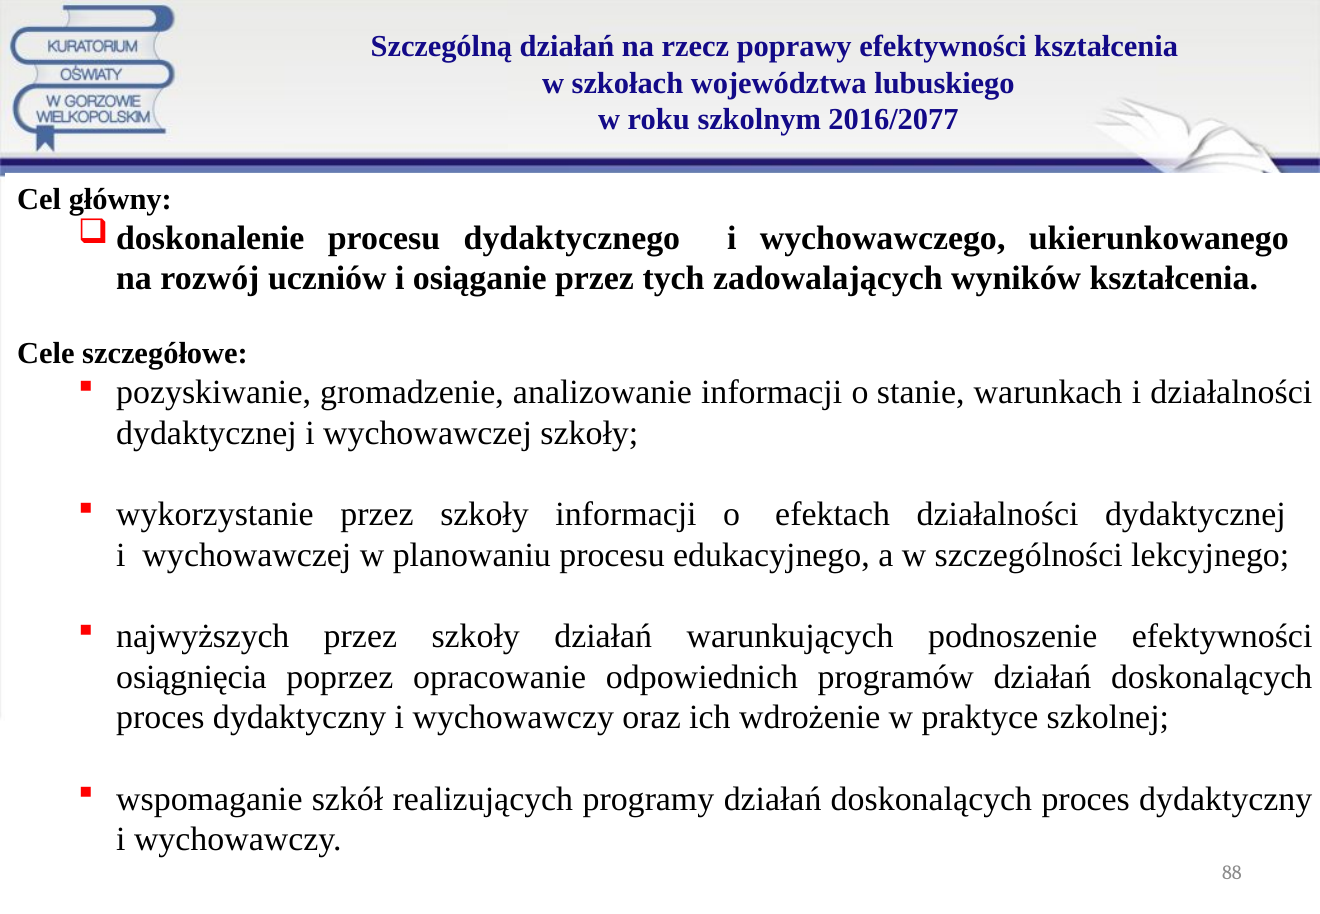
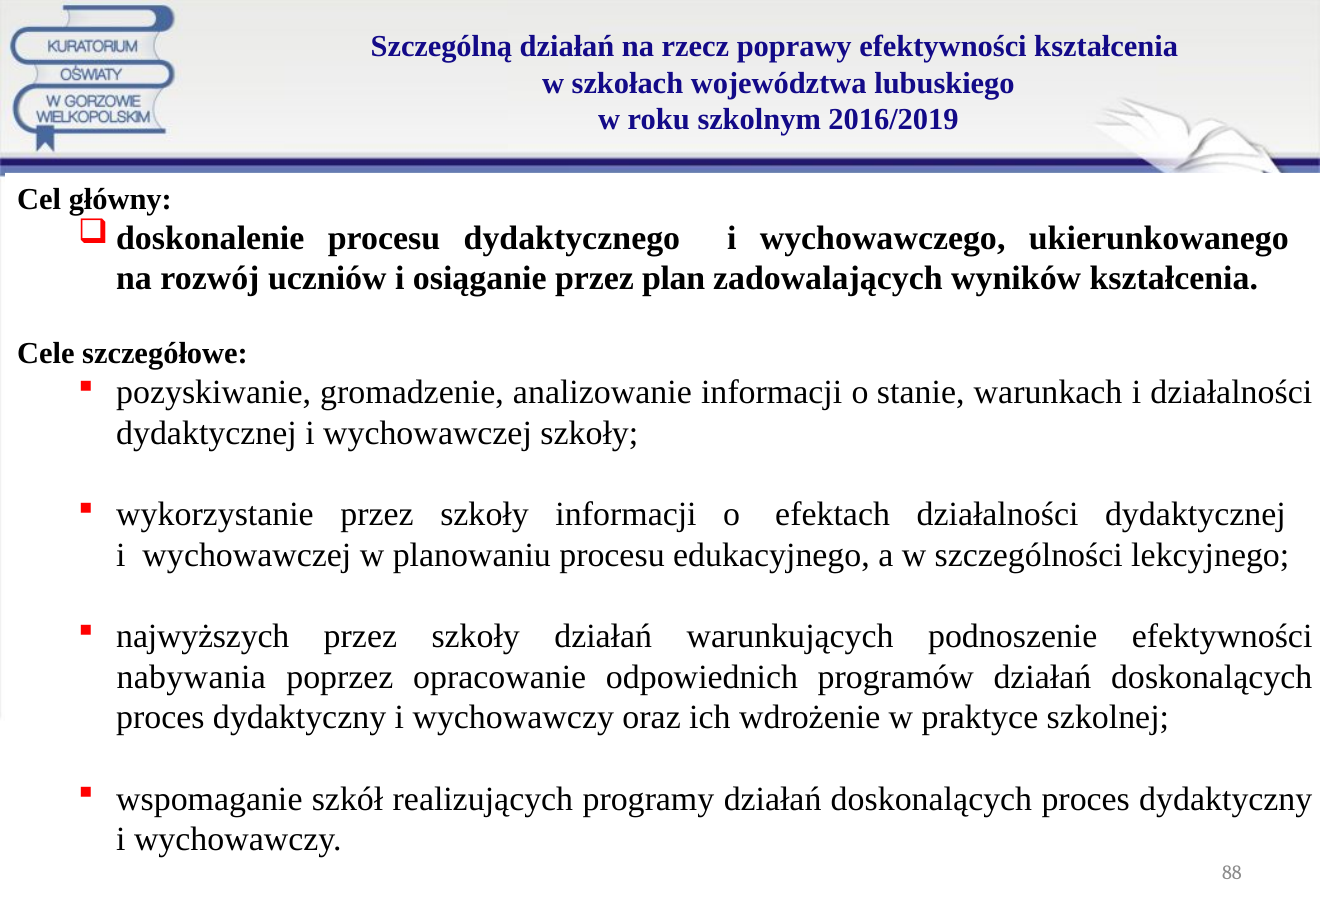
2016/2077: 2016/2077 -> 2016/2019 (894, 120)
tych: tych -> plan (674, 279)
osiągnięcia: osiągnięcia -> nabywania (191, 677)
